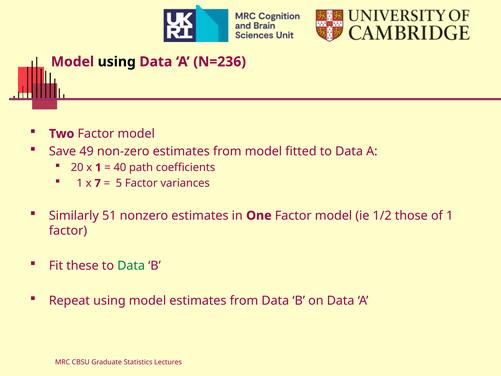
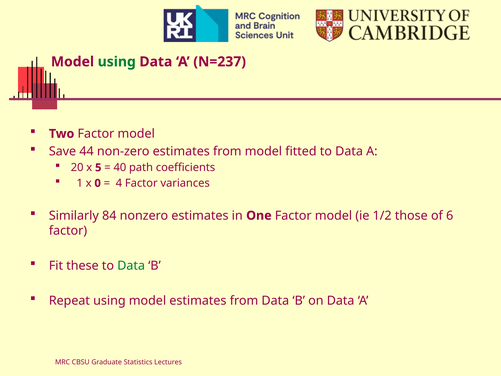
using colour: black -> green (117, 62)
N=236: N=236 -> N=237 (220, 62)
49: 49 -> 44 (87, 151)
x 1: 1 -> 5 (98, 167)
7: 7 -> 0 (98, 183)
5: 5 -> 4 (119, 183)
51: 51 -> 84 (109, 215)
of 1: 1 -> 6 (450, 215)
